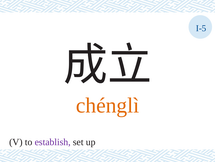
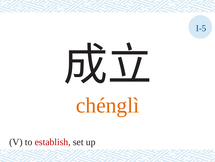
establish colour: purple -> red (53, 141)
